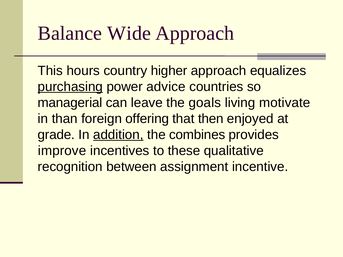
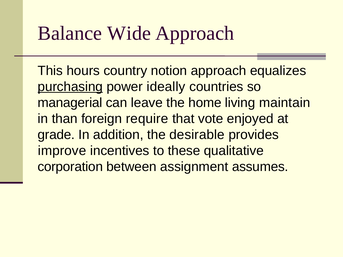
higher: higher -> notion (169, 71)
advice: advice -> ideally (166, 87)
goals: goals -> home (205, 103)
motivate: motivate -> maintain (285, 103)
offering: offering -> require (147, 119)
then: then -> vote (211, 119)
addition underline: present -> none (118, 135)
combines: combines -> desirable (197, 135)
recognition: recognition -> corporation (70, 167)
incentive: incentive -> assumes (260, 167)
